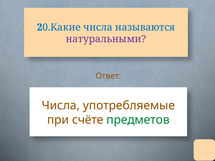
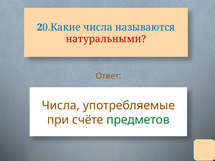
натуральными colour: purple -> red (106, 39)
